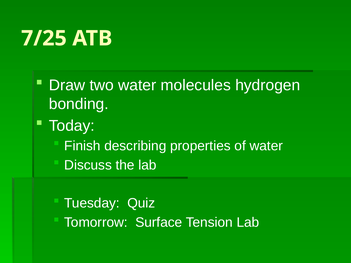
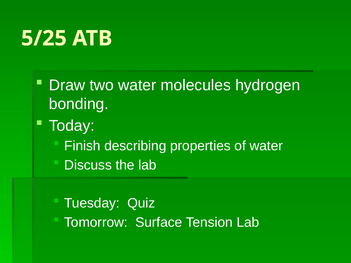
7/25: 7/25 -> 5/25 (44, 38)
